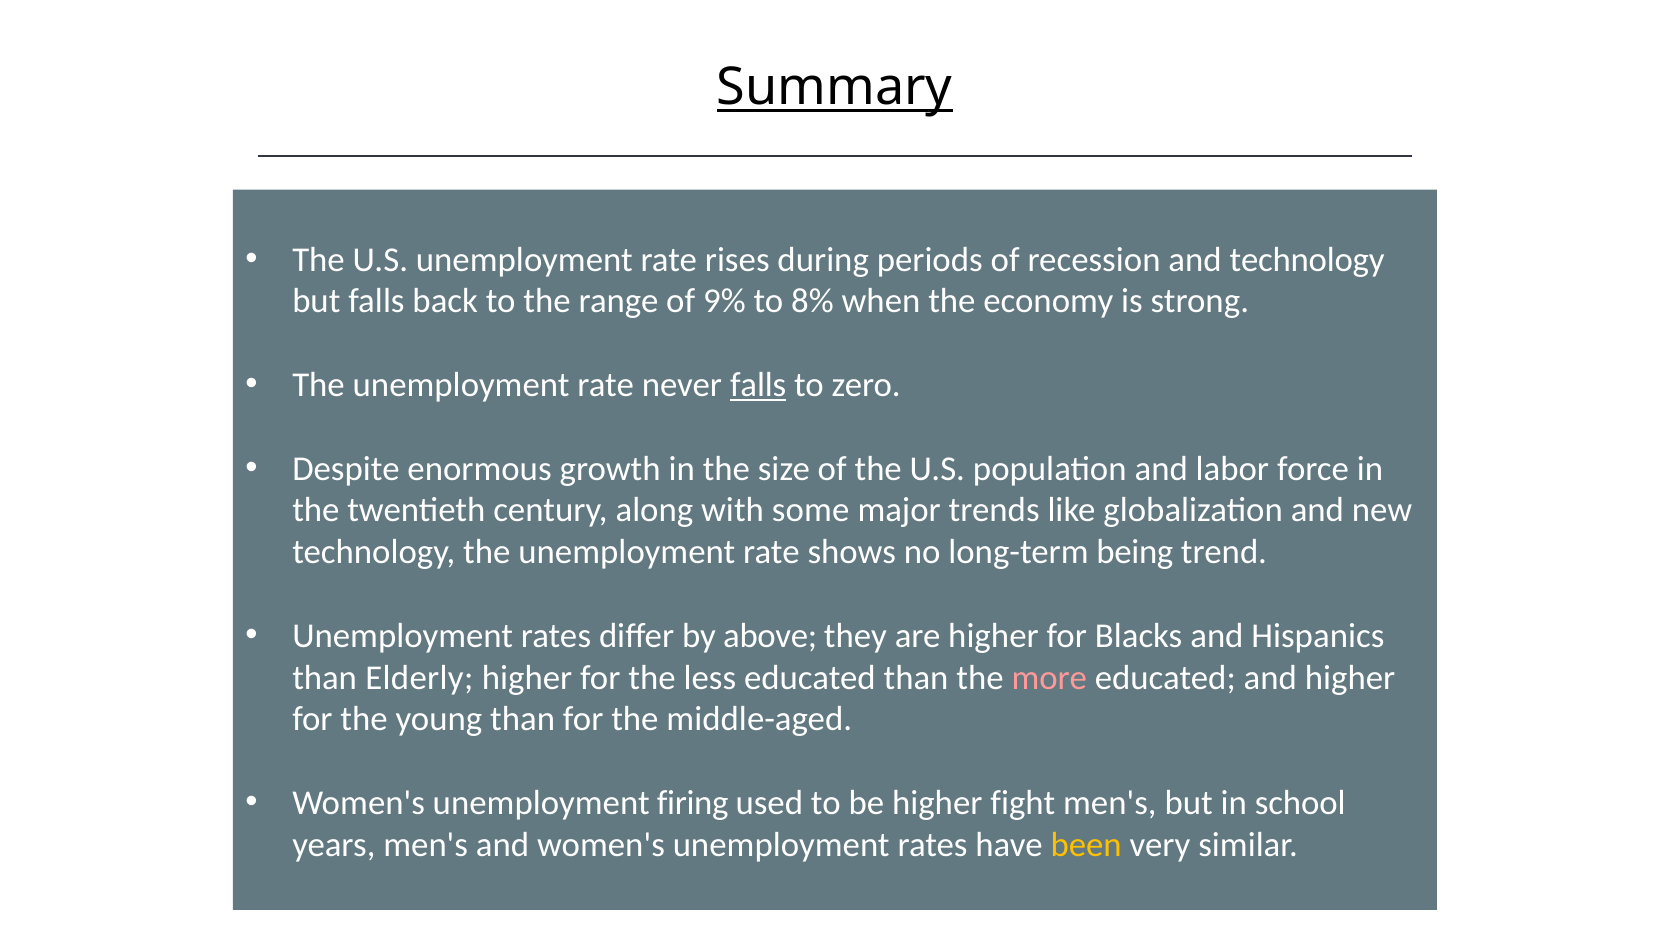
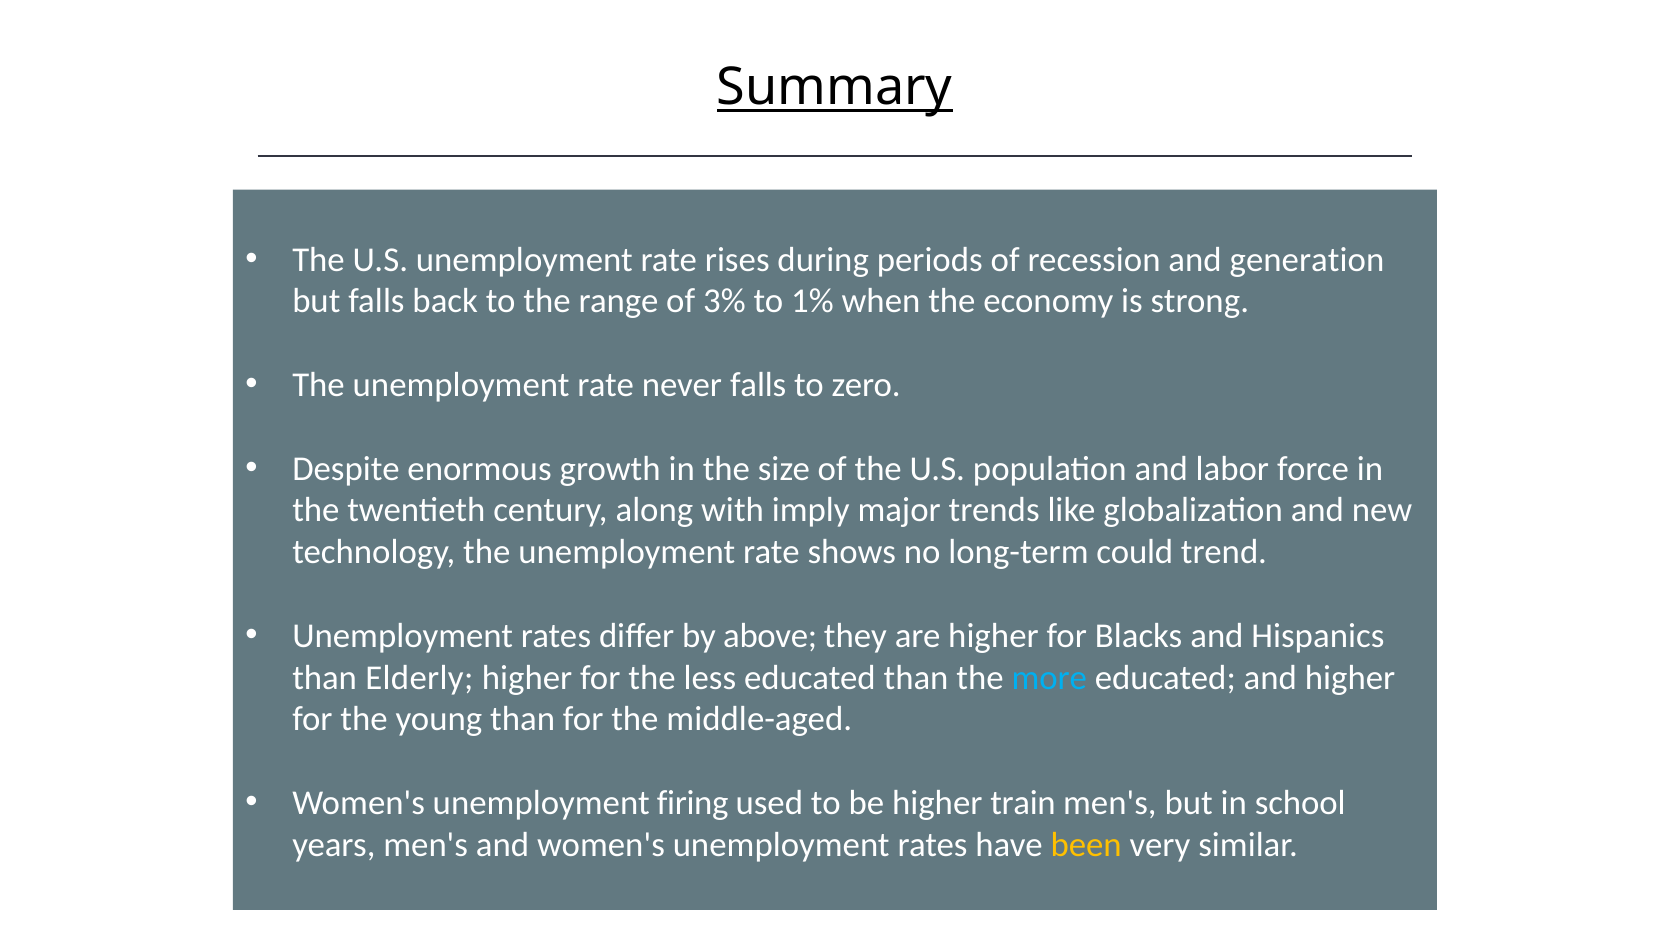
and technology: technology -> generation (1307, 260)
9%: 9% -> 3% (724, 301)
8%: 8% -> 1% (812, 301)
falls underline: present -> none (758, 385)
some: some -> imply (811, 510)
being: being -> could (1135, 552)
more colour: pink -> light blue (1049, 677)
fight: fight -> train (1023, 802)
